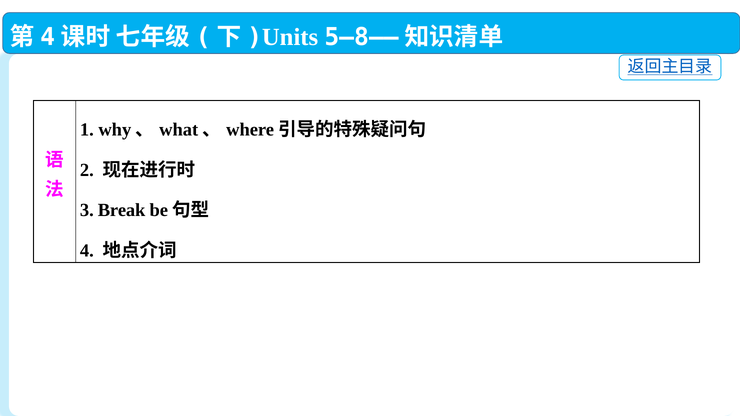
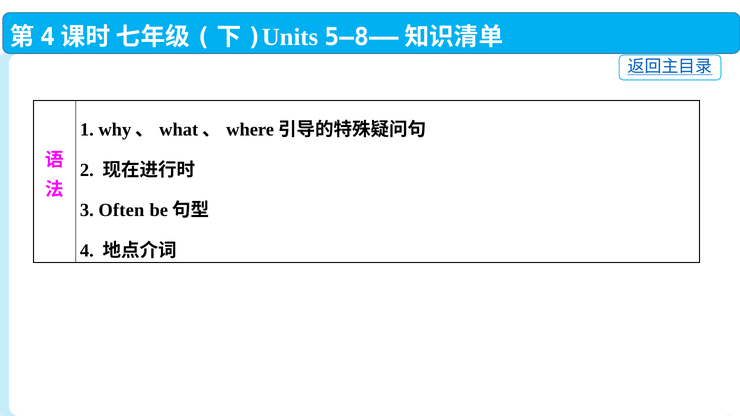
Break: Break -> Often (121, 210)
